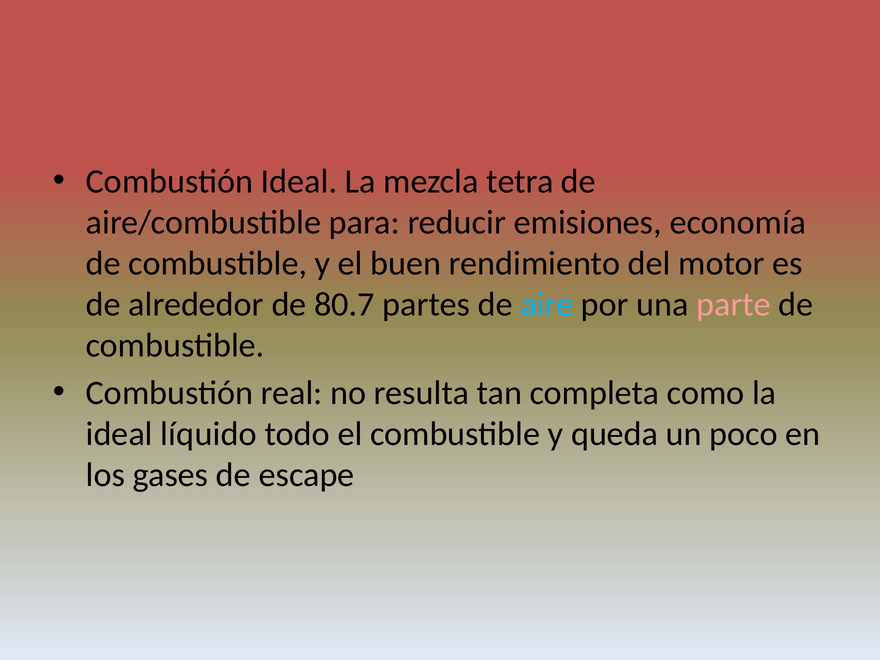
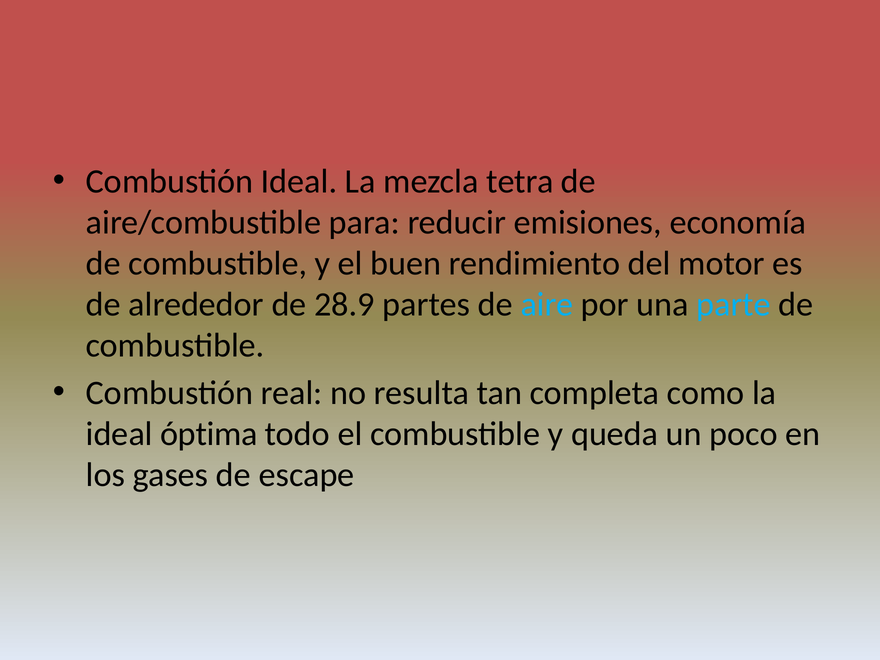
80.7: 80.7 -> 28.9 (344, 304)
parte colour: pink -> light blue (734, 304)
líquido: líquido -> óptima (209, 434)
